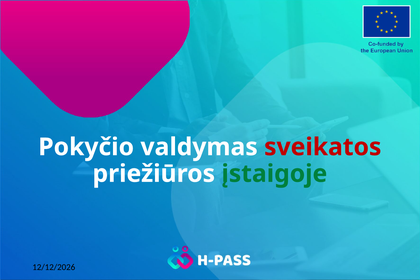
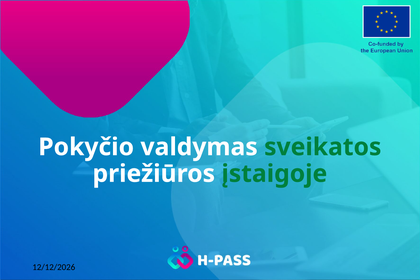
sveikatos colour: red -> green (323, 147)
